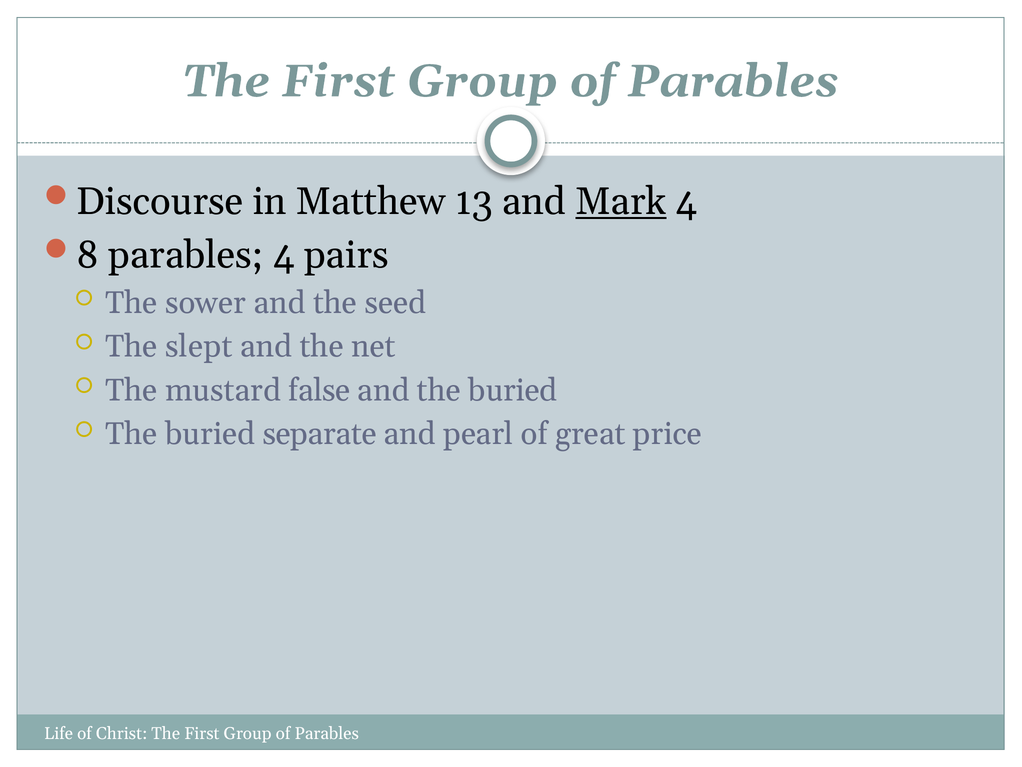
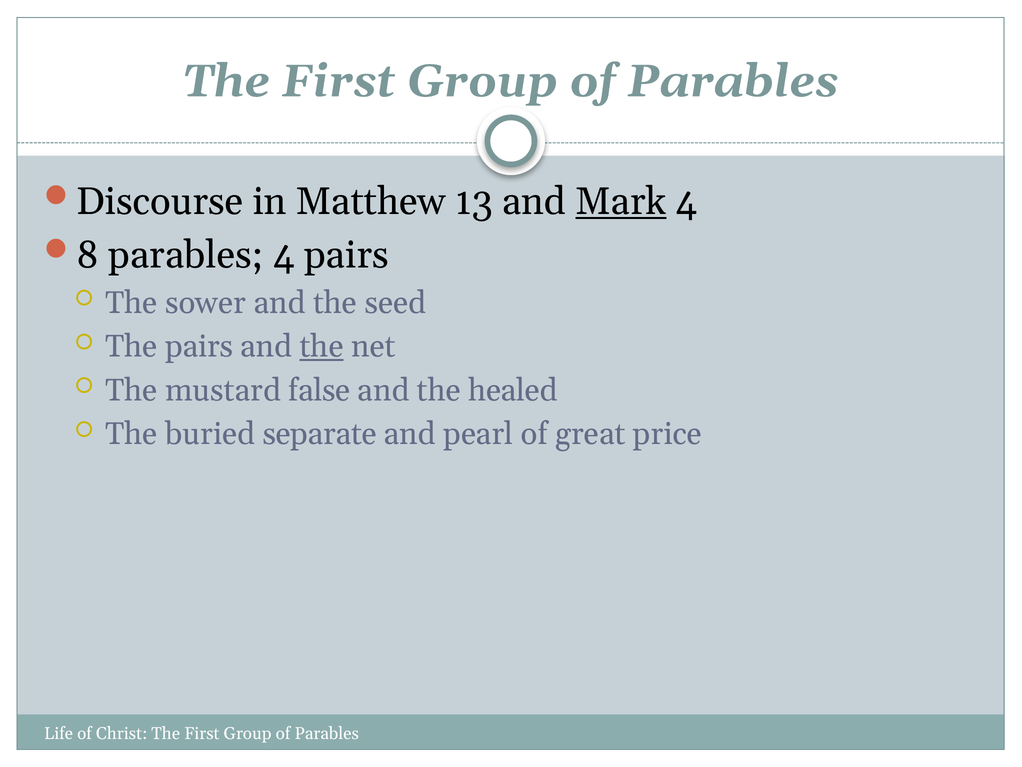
The slept: slept -> pairs (199, 346)
the underline: none -> present (322, 346)
and the buried: buried -> healed (513, 390)
